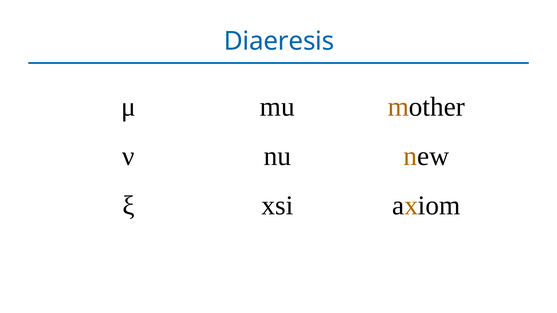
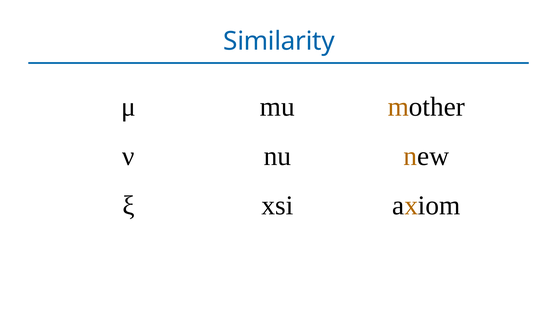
Diaeresis: Diaeresis -> Similarity (279, 41)
